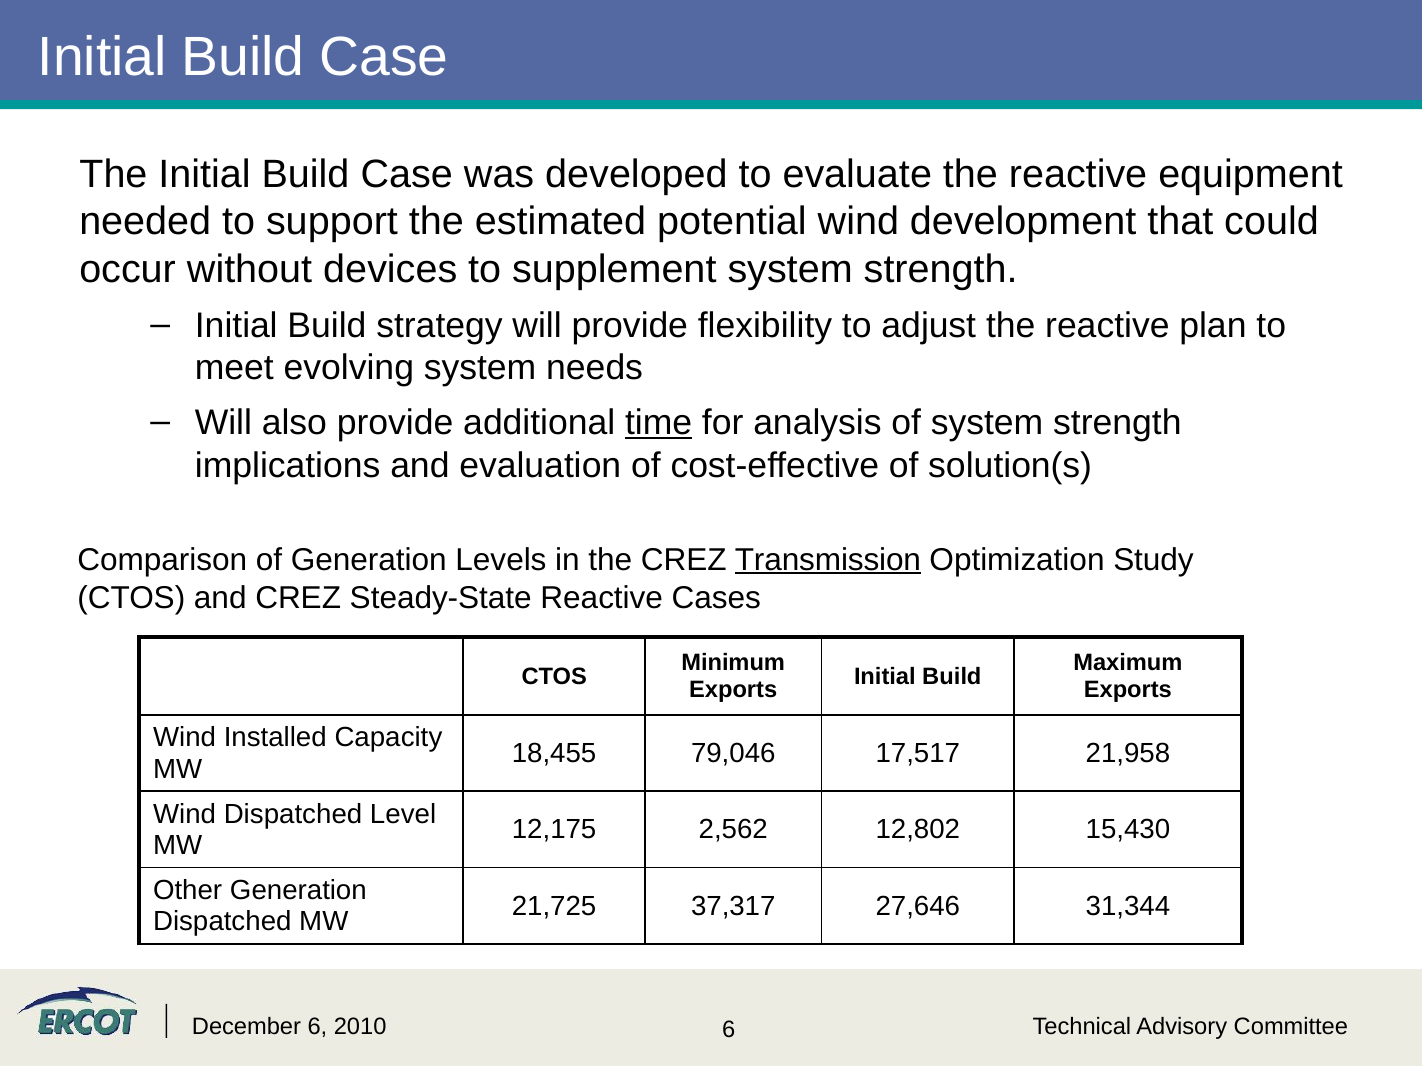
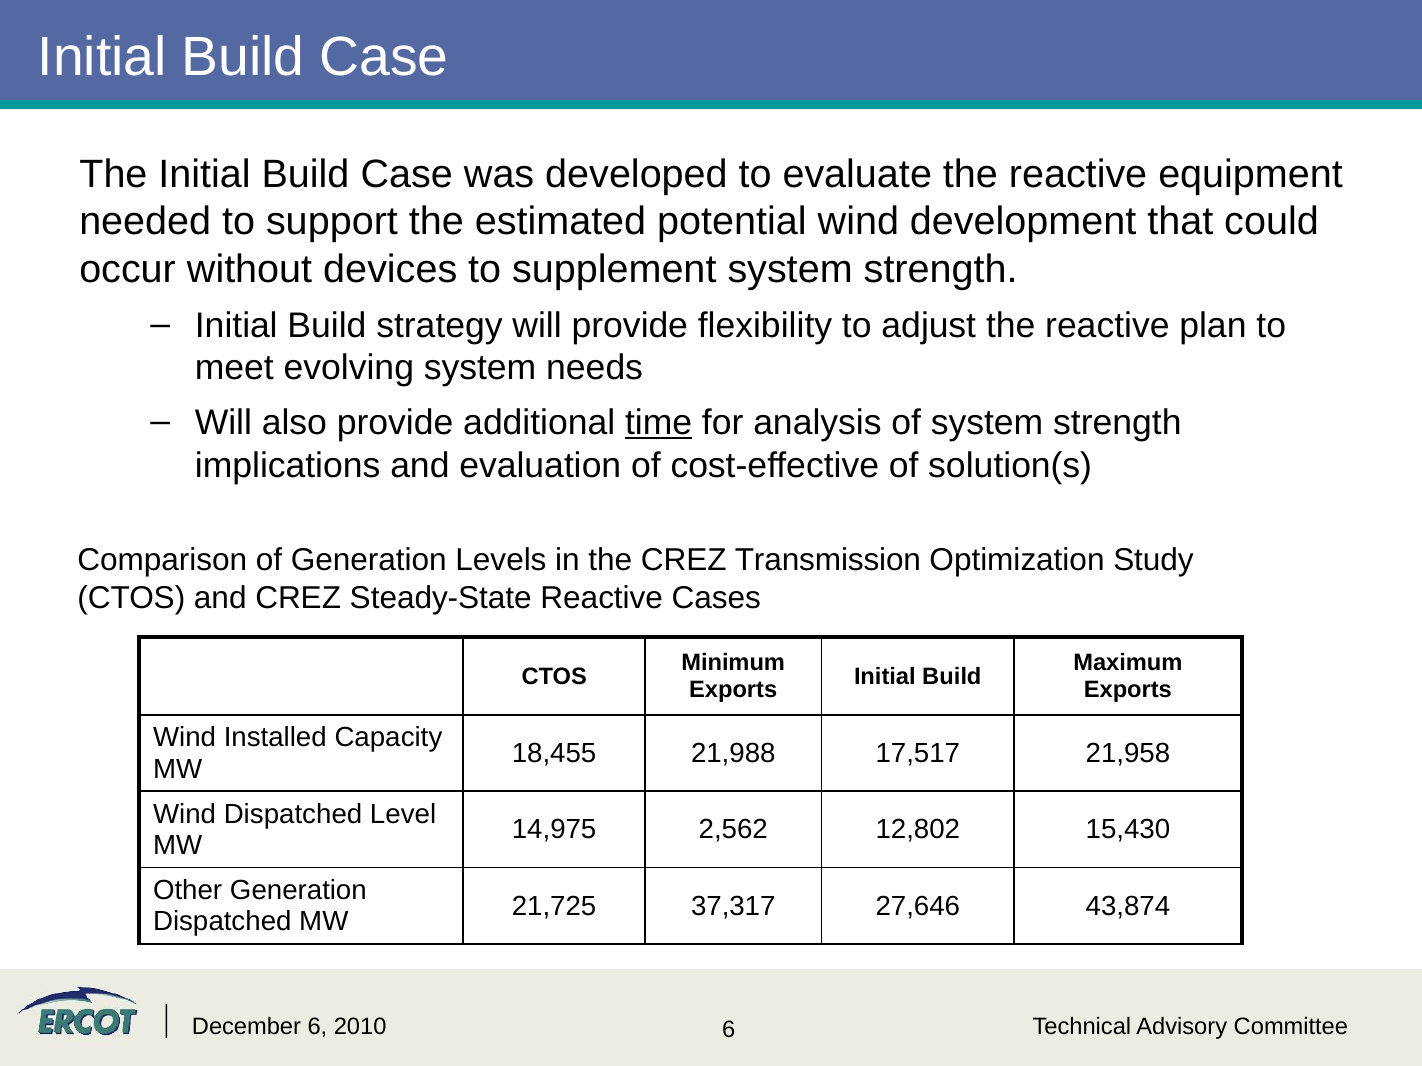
Transmission underline: present -> none (828, 560)
79,046: 79,046 -> 21,988 (733, 754)
12,175: 12,175 -> 14,975 (554, 830)
31,344: 31,344 -> 43,874 (1128, 907)
